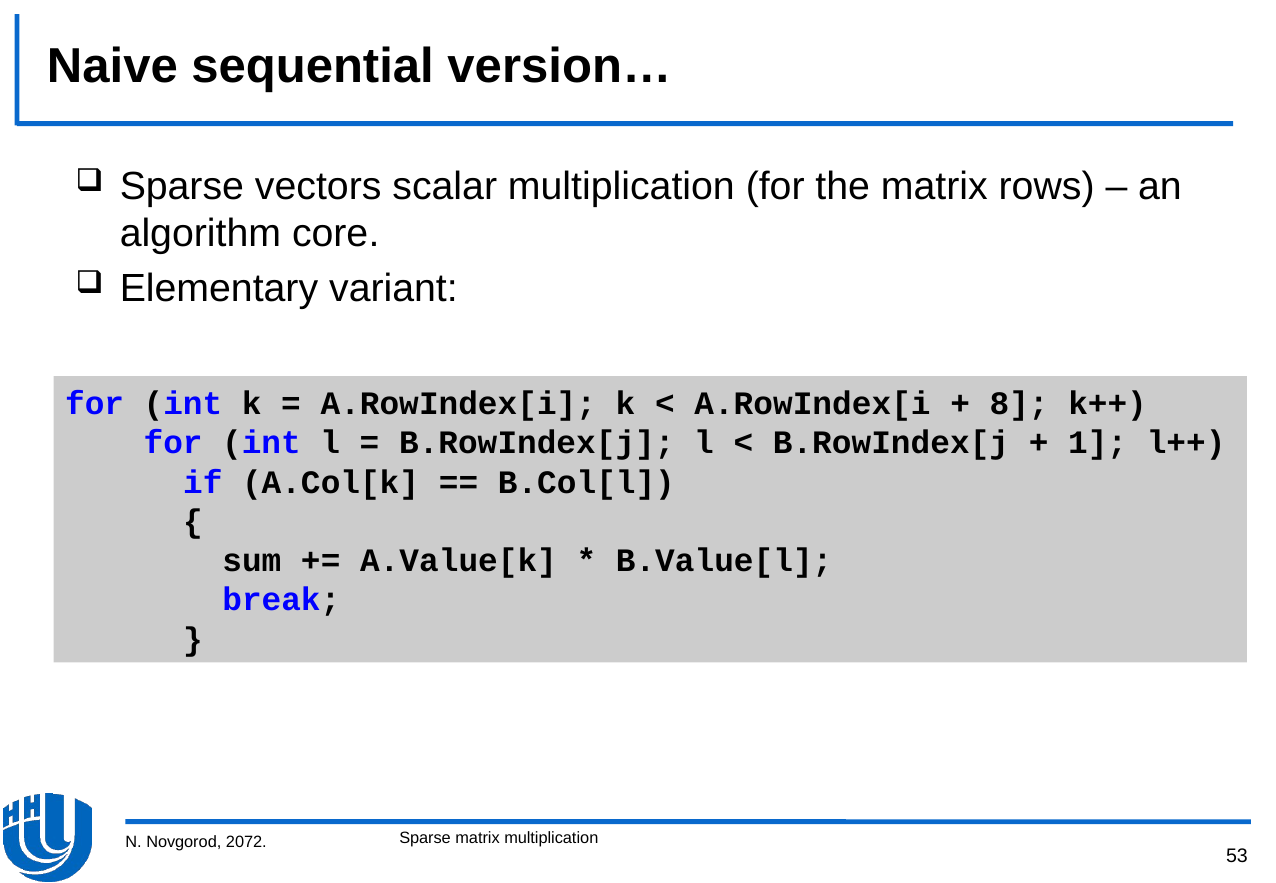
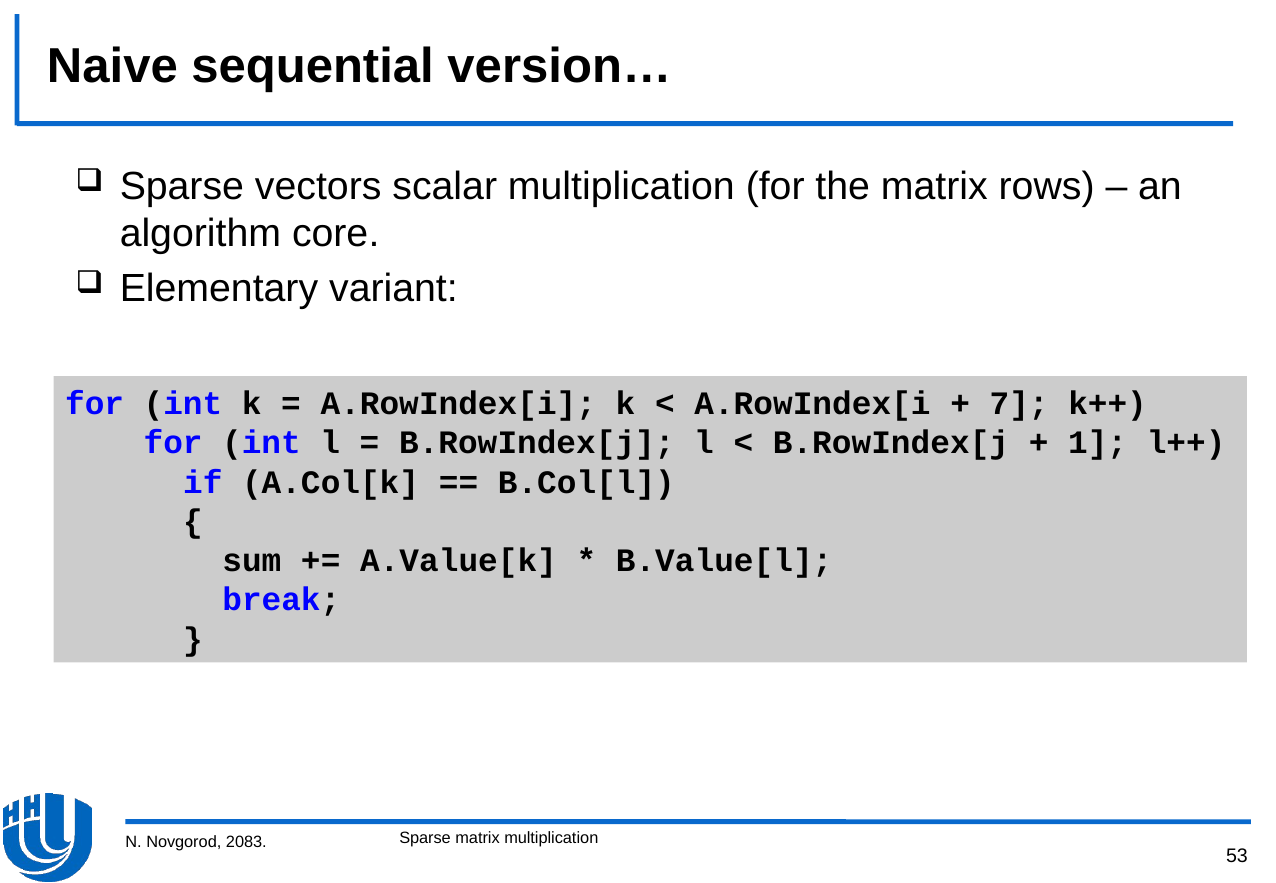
8: 8 -> 7 (1019, 404)
2072: 2072 -> 2083 (246, 842)
